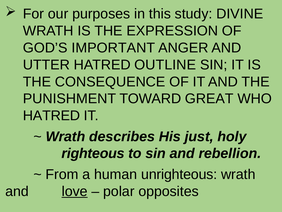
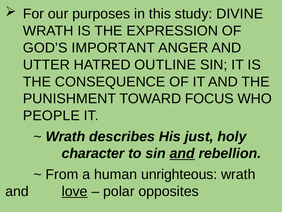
GREAT: GREAT -> FOCUS (209, 98)
HATRED: HATRED -> PEOPLE (51, 115)
righteous: righteous -> character (93, 153)
and underline: none -> present (182, 153)
